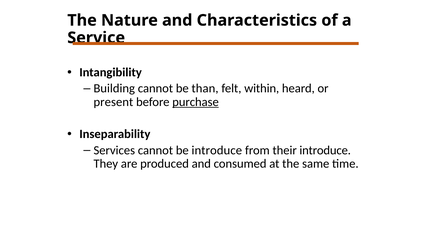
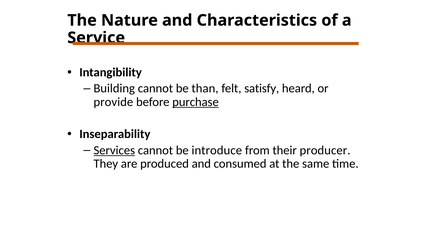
within: within -> satisfy (262, 89)
present: present -> provide (113, 102)
Services underline: none -> present (114, 150)
their introduce: introduce -> producer (325, 150)
